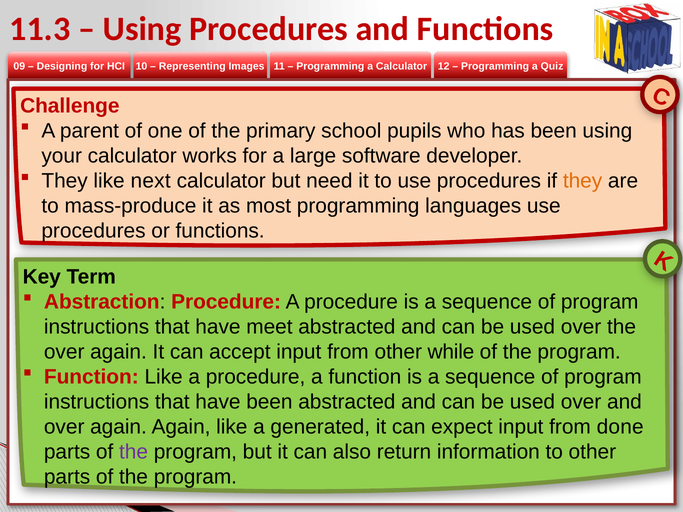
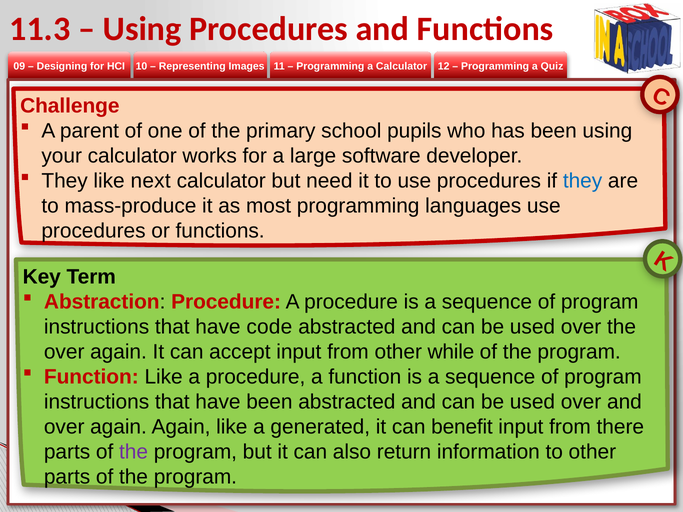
they colour: orange -> blue (583, 181)
meet: meet -> code (269, 327)
expect: expect -> benefit (462, 427)
done: done -> there (620, 427)
